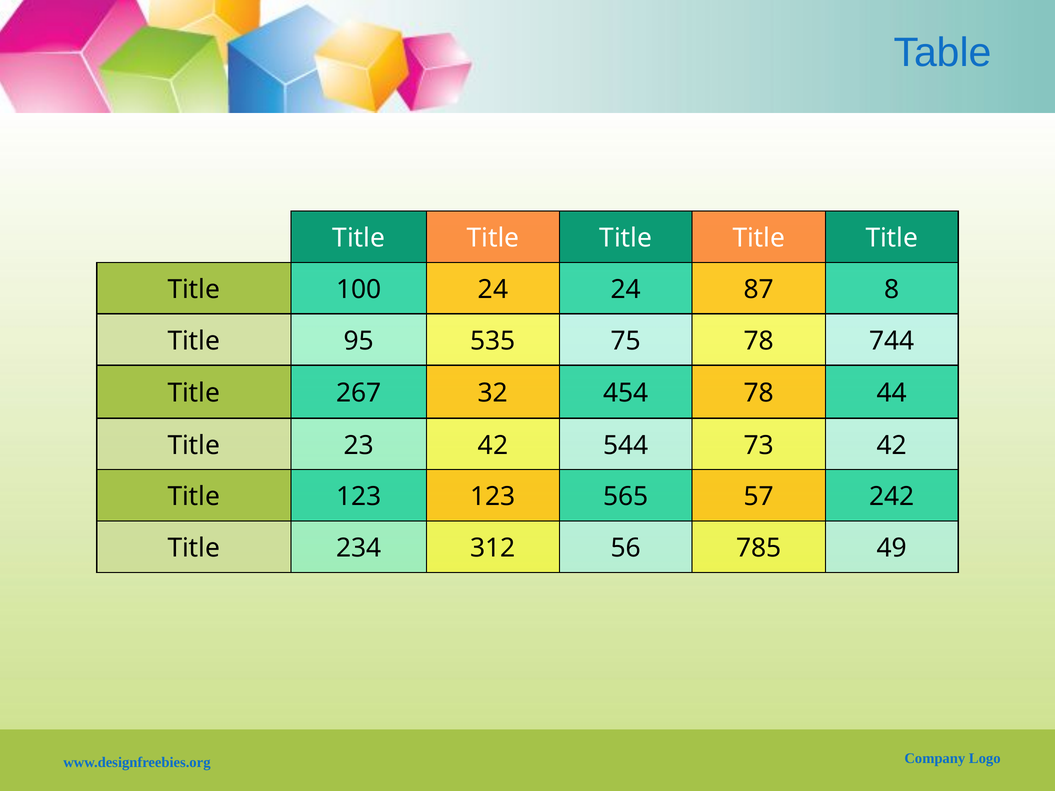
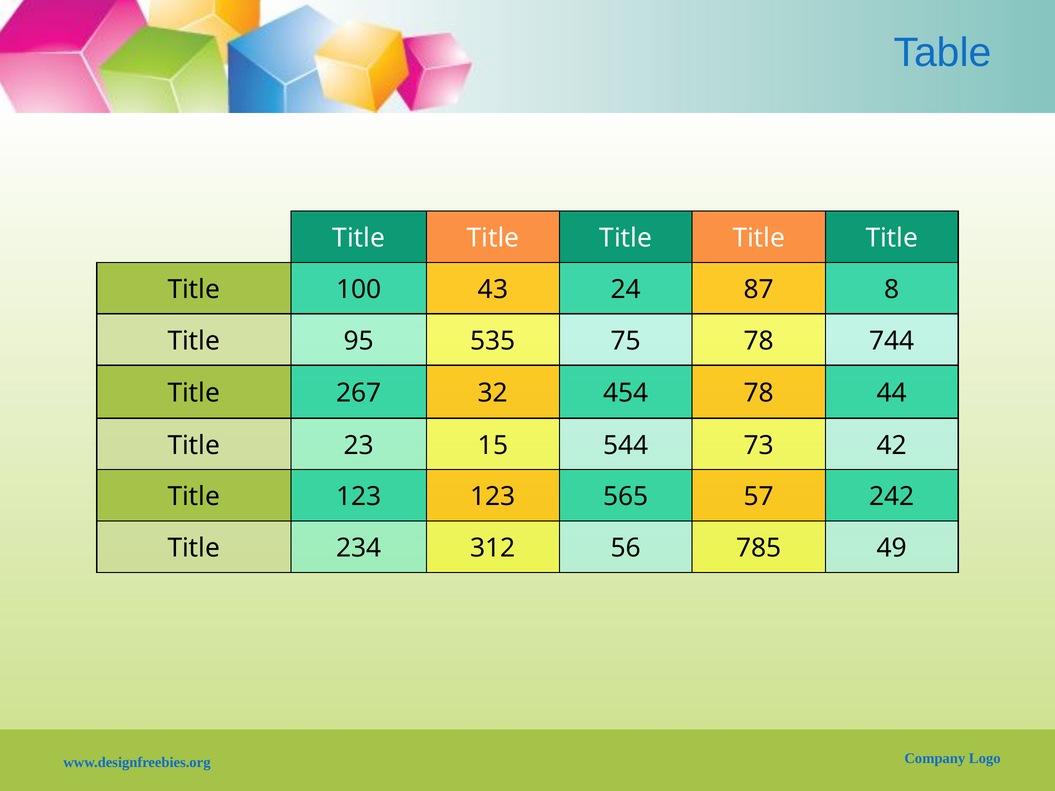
100 24: 24 -> 43 (493, 290)
23 42: 42 -> 15 (493, 445)
